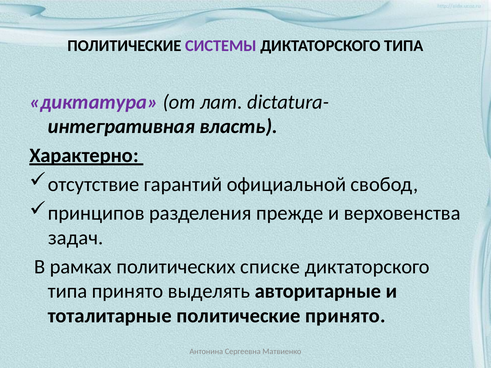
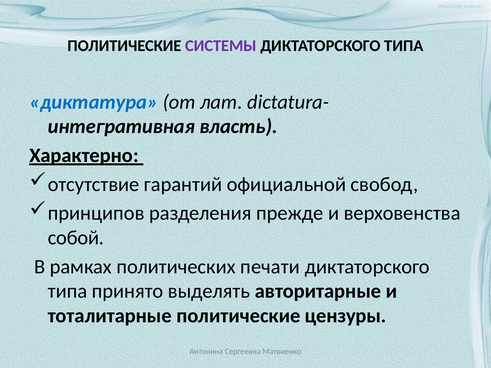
диктатура colour: purple -> blue (94, 102)
задач: задач -> собой (76, 238)
списке: списке -> печати (270, 267)
политические принято: принято -> цензуры (346, 316)
